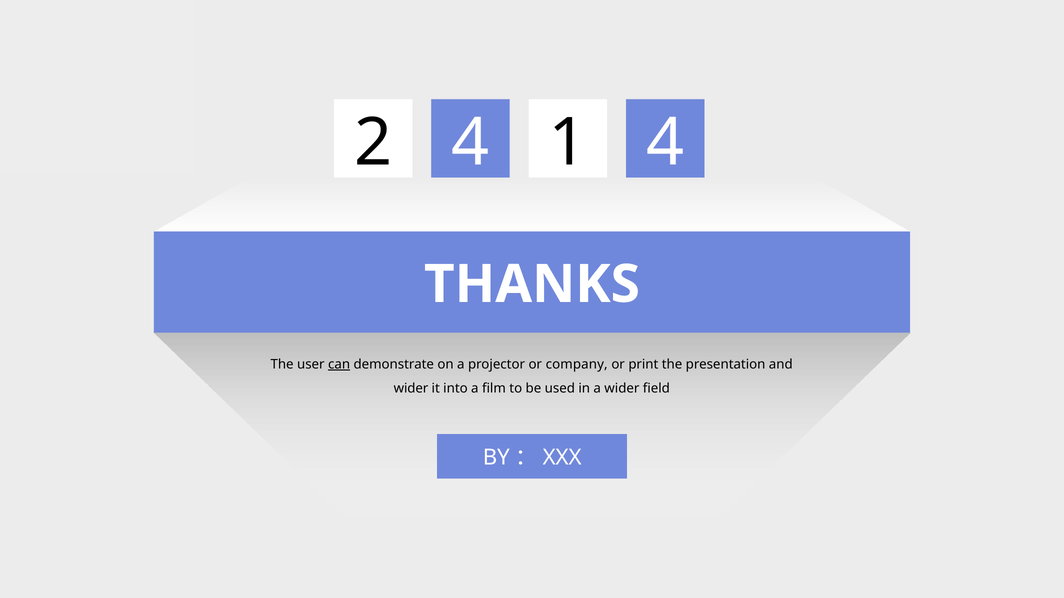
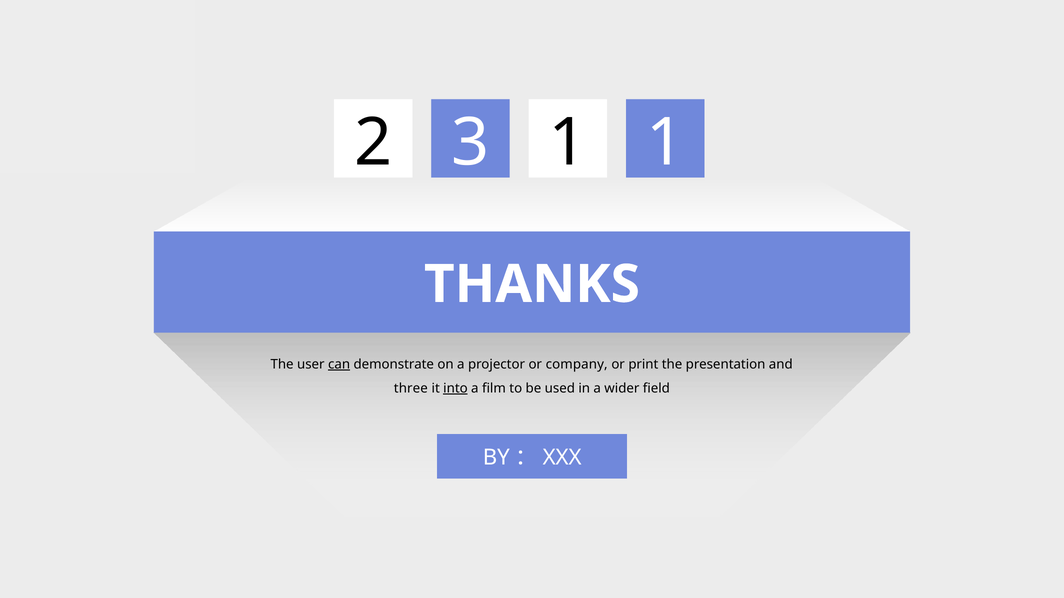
2 4: 4 -> 3 (470, 143)
1 4: 4 -> 1 (665, 143)
wider: wider -> three (411, 389)
into underline: none -> present (455, 389)
